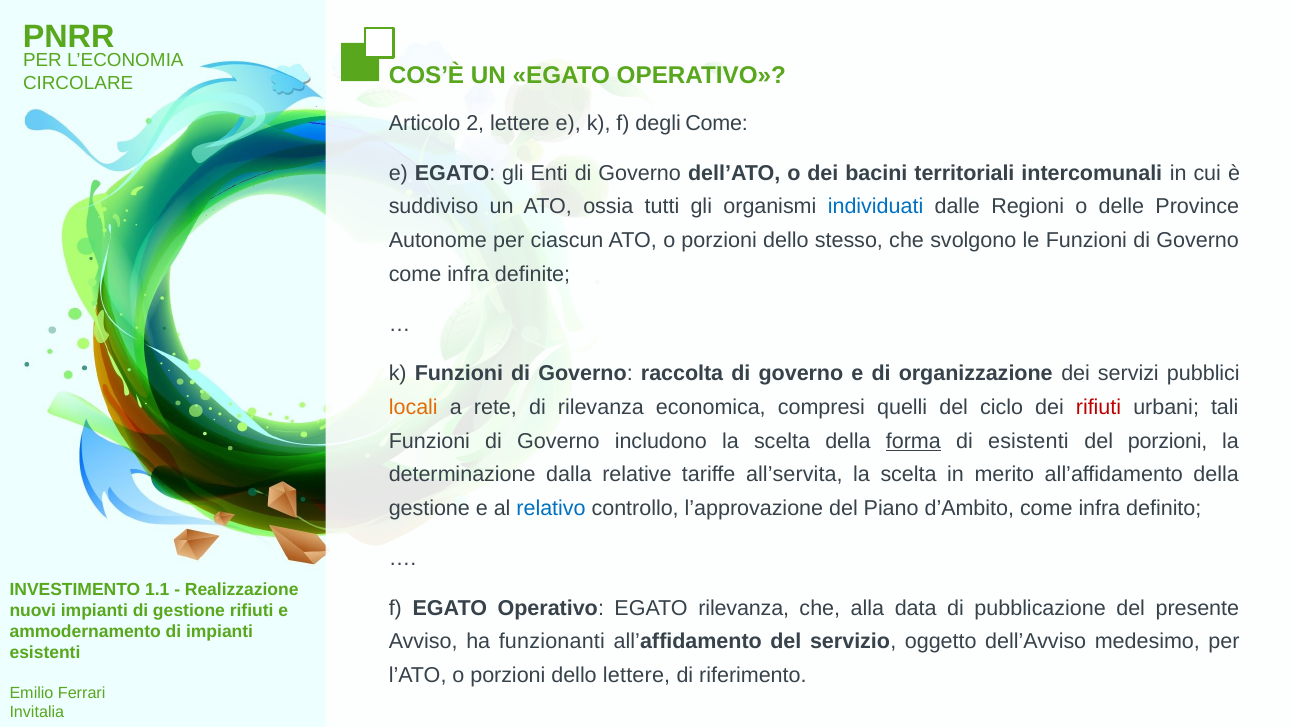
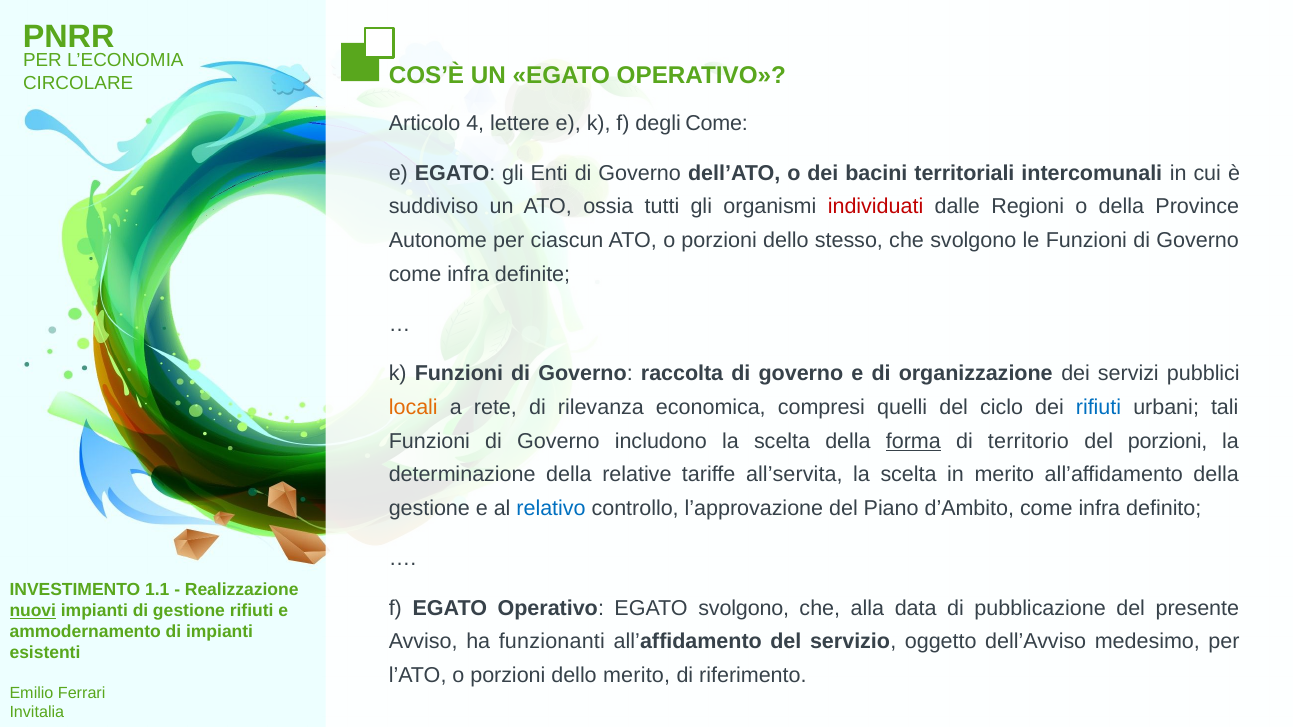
2: 2 -> 4 (475, 123)
individuati colour: blue -> red (876, 207)
o delle: delle -> della (1121, 207)
rifiuti colour: red -> blue (1099, 408)
di esistenti: esistenti -> territorio (1028, 441)
determinazione dalla: dalla -> della (569, 475)
EGATO rilevanza: rilevanza -> svolgono (744, 608)
nuovi underline: none -> present (33, 611)
dello lettere: lettere -> merito (637, 676)
